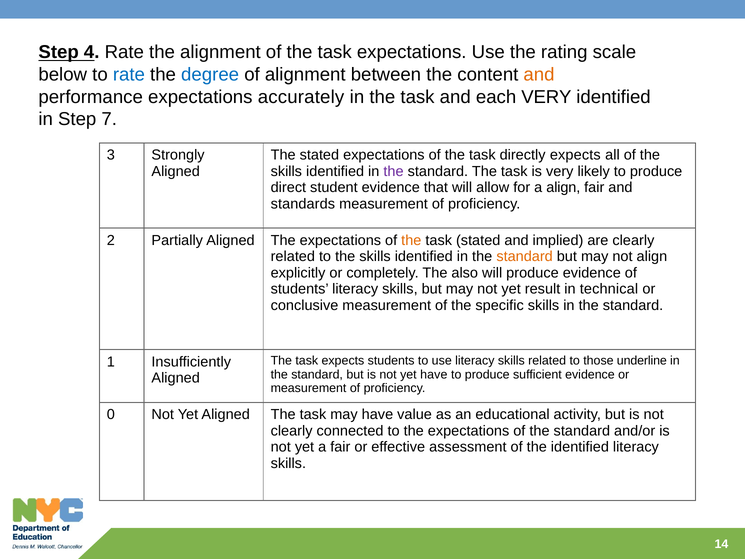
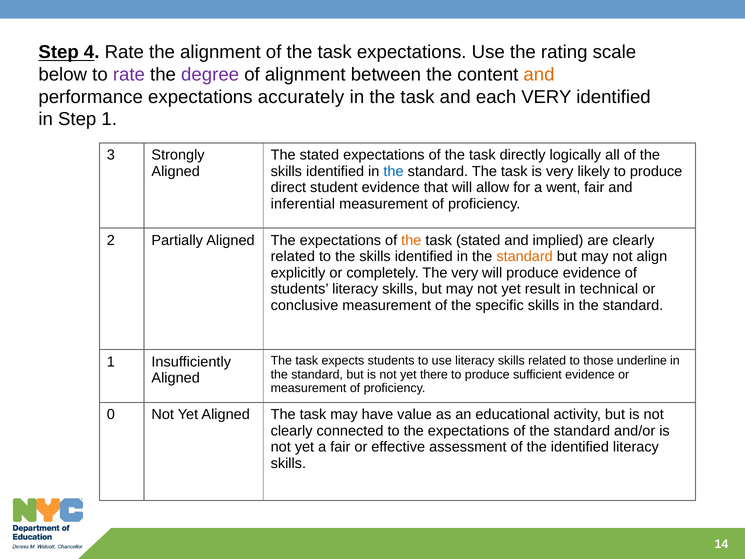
rate colour: blue -> purple (129, 75)
degree colour: blue -> purple (210, 75)
Step 7: 7 -> 1 (109, 119)
directly expects: expects -> logically (575, 155)
the colour: purple -> blue (394, 171)
a align: align -> went (563, 187)
standards: standards -> inferential (303, 204)
The also: also -> very (465, 273)
yet have: have -> there (434, 374)
